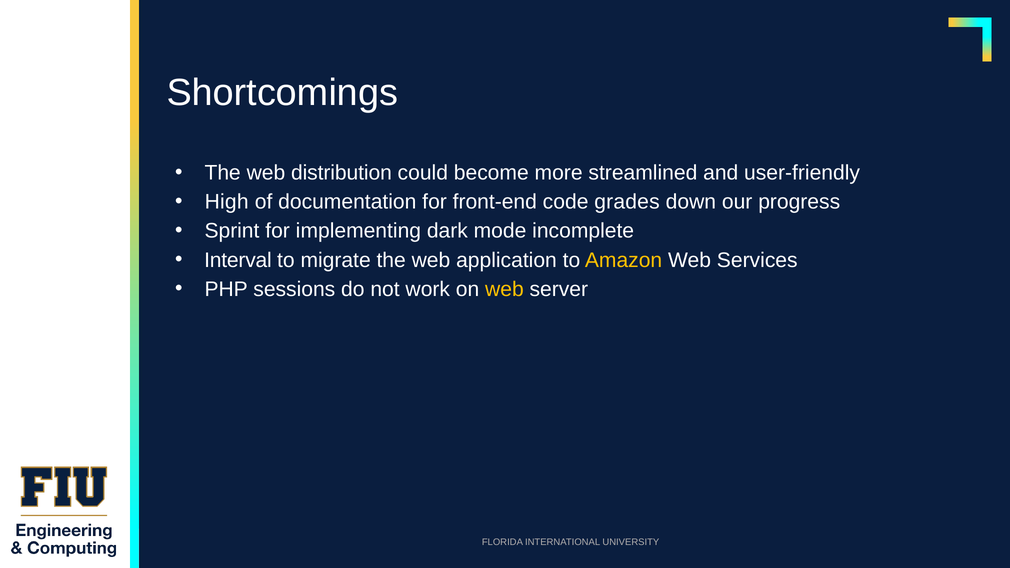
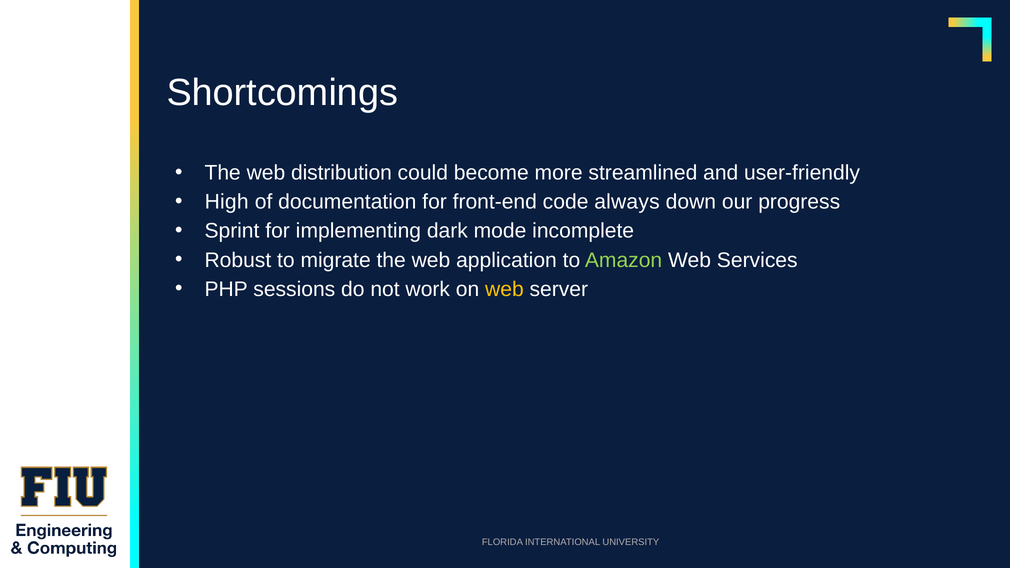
grades: grades -> always (627, 202)
Interval: Interval -> Robust (238, 260)
Amazon colour: yellow -> light green (624, 260)
